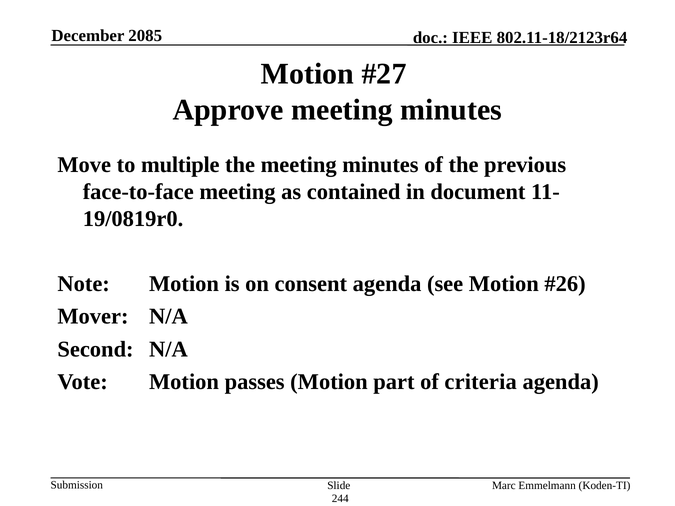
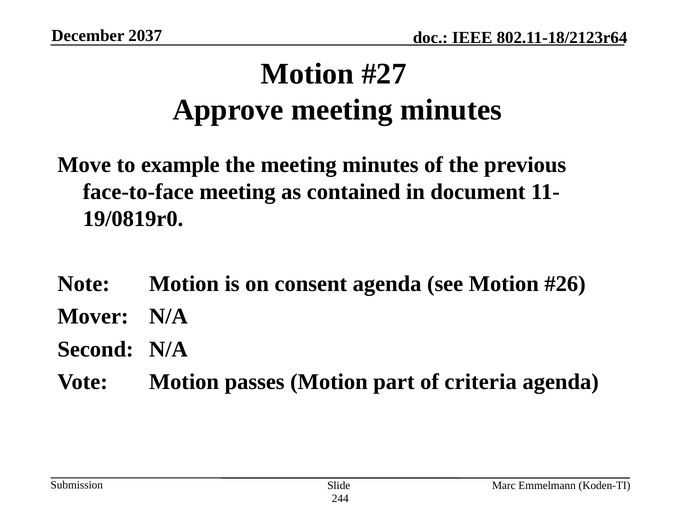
2085: 2085 -> 2037 (145, 36)
multiple: multiple -> example (180, 165)
